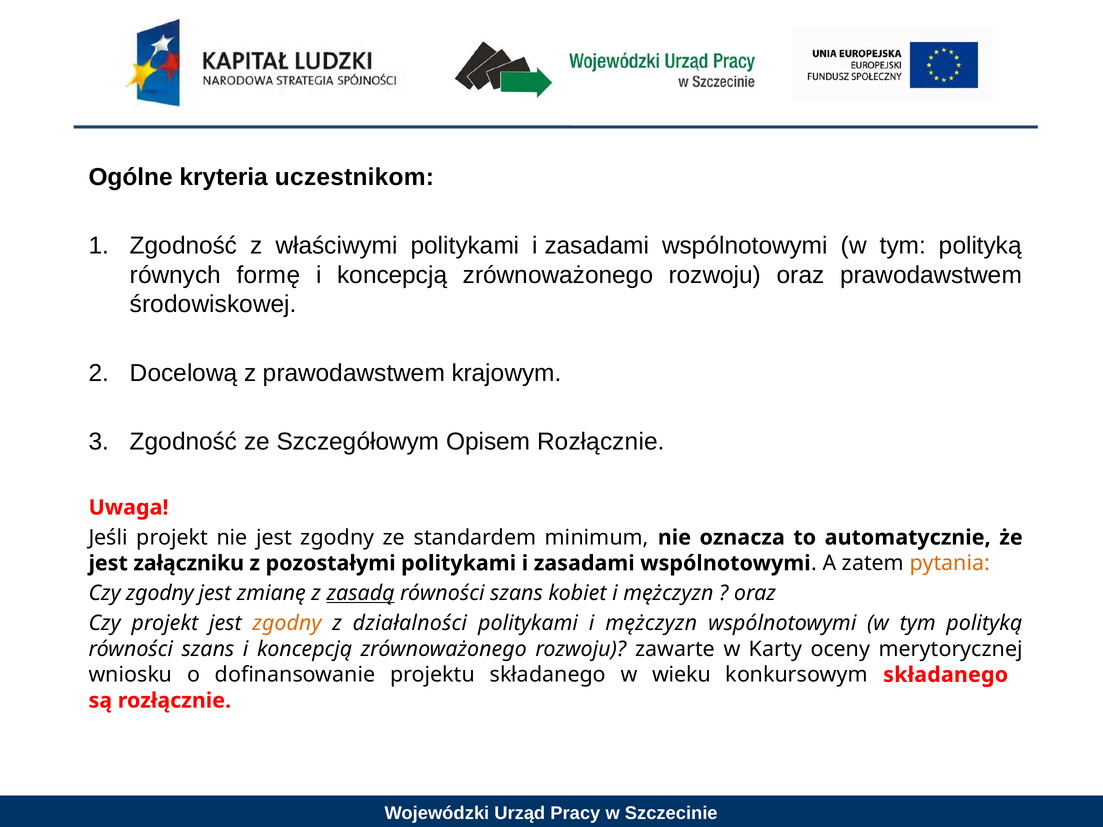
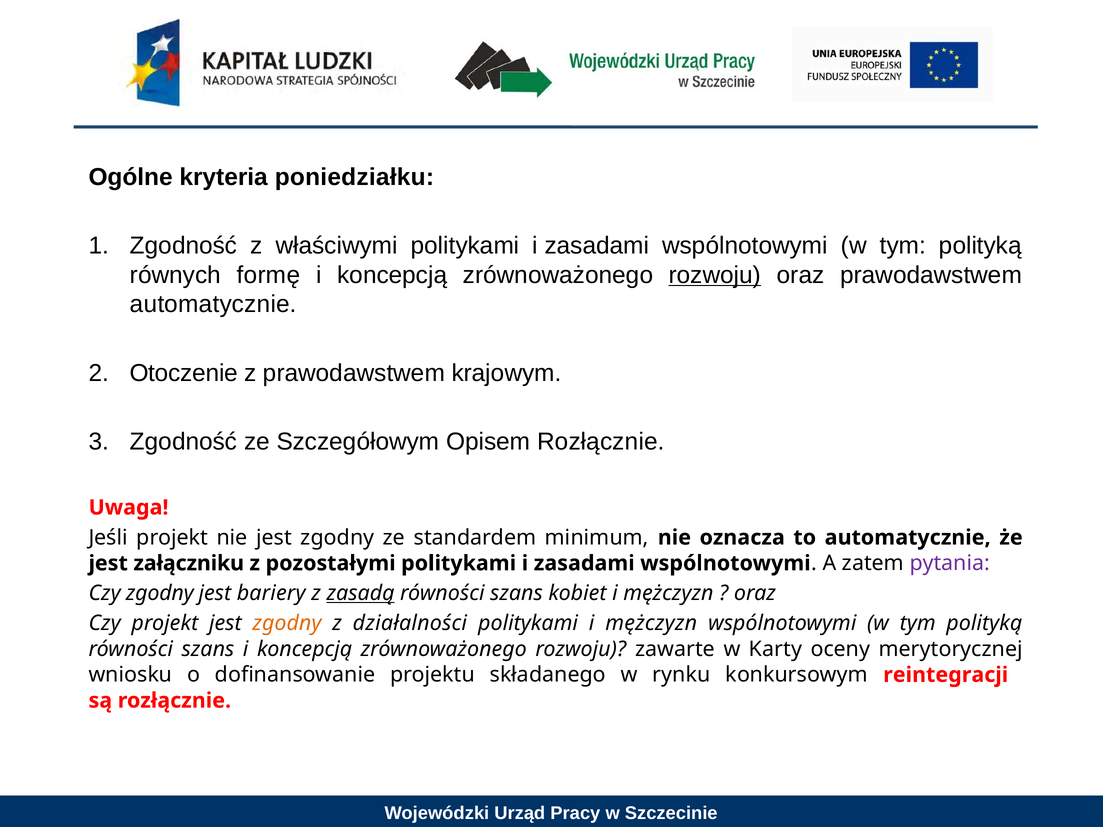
uczestnikom: uczestnikom -> poniedziałku (354, 177)
rozwoju underline: none -> present (715, 275)
środowiskowej: środowiskowej -> automatycznie (213, 304)
Docelową: Docelową -> Otoczenie (184, 373)
pytania colour: orange -> purple (950, 563)
zmianę: zmianę -> bariery (271, 593)
wieku: wieku -> rynku (681, 675)
konkursowym składanego: składanego -> reintegracji (946, 675)
